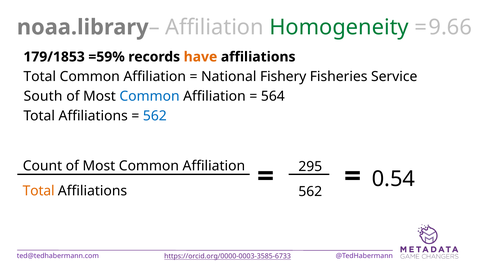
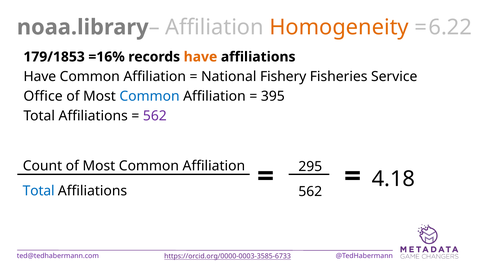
Homogeneity colour: green -> orange (339, 27)
9.66: 9.66 -> 6.22 (450, 27)
=59%: =59% -> =16% (107, 57)
Total: Total -> Have (40, 77)
South: South -> Office (43, 96)
564: 564 -> 395 (273, 96)
562 colour: blue -> purple (155, 116)
0.54: 0.54 -> 4.18 (393, 179)
Total colour: orange -> blue (39, 191)
